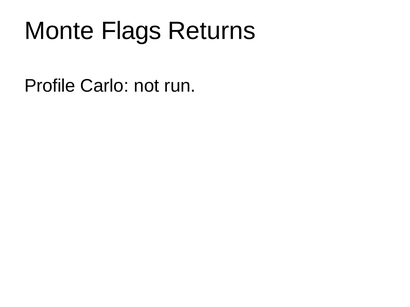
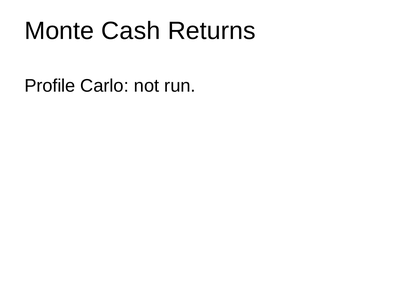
Flags: Flags -> Cash (131, 31)
